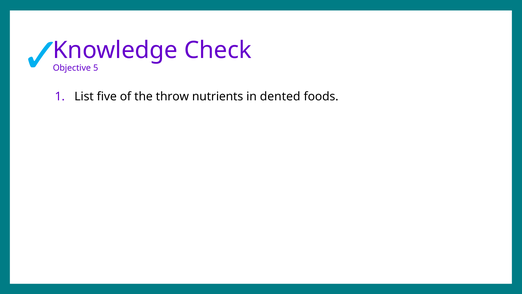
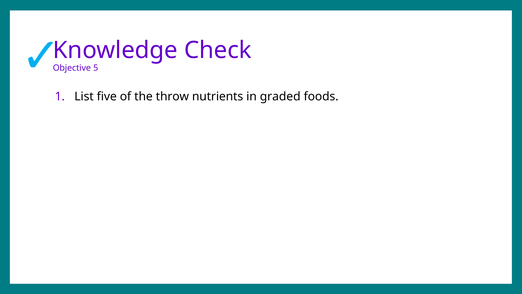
dented: dented -> graded (280, 96)
